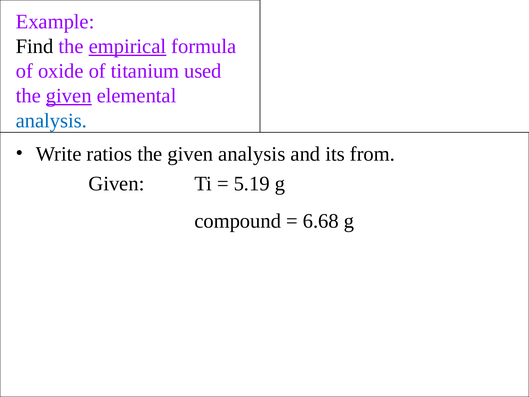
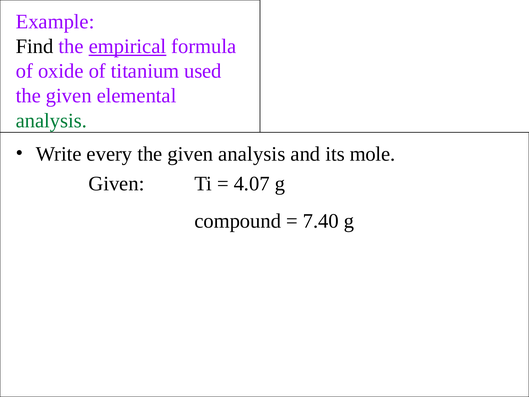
given underline: present -> none (69, 96)
analysis colour: blue -> green (51, 121)
ratios: ratios -> every (109, 154)
from: from -> mole (372, 154)
5.19: 5.19 -> 4.07 (252, 184)
6.68: 6.68 -> 7.40 (321, 221)
